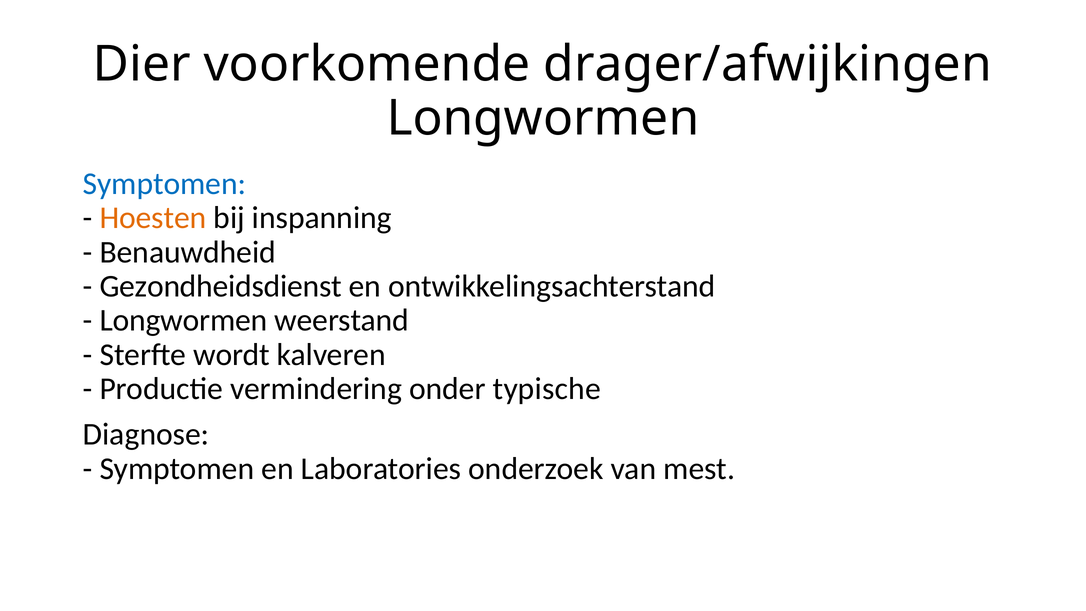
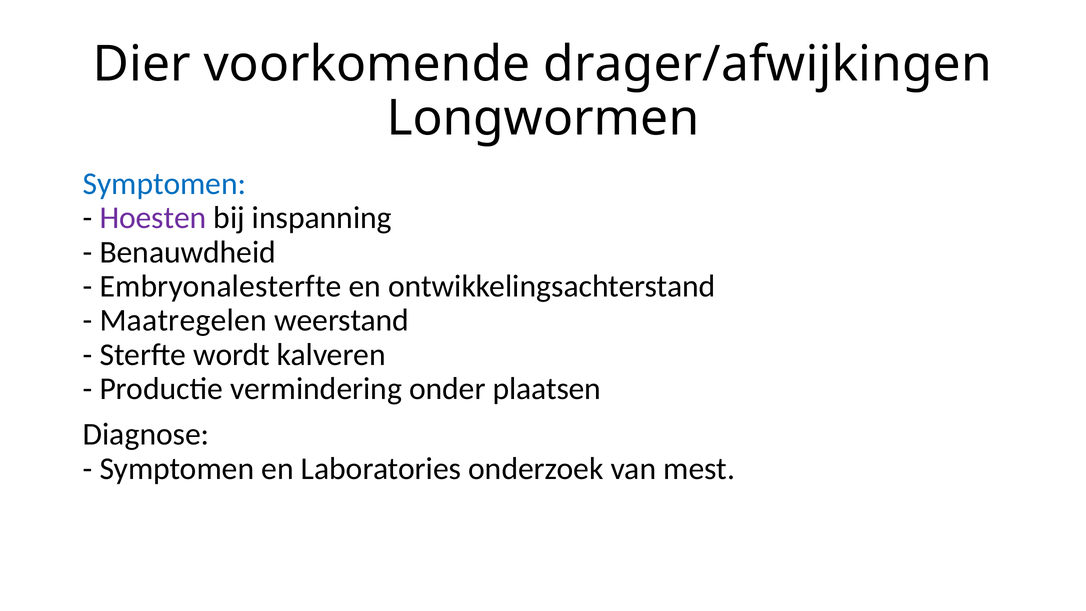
Hoesten colour: orange -> purple (153, 218)
Gezondheidsdienst: Gezondheidsdienst -> Embryonalesterfte (221, 286)
Longwormen: Longwormen -> Maatregelen (183, 320)
typische: typische -> plaatsen (547, 389)
